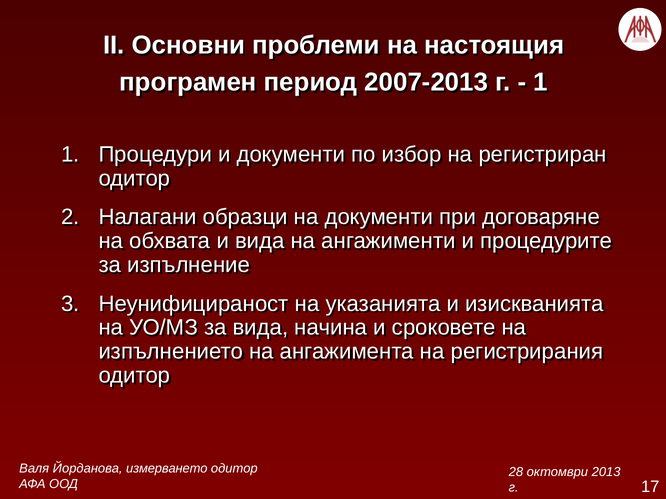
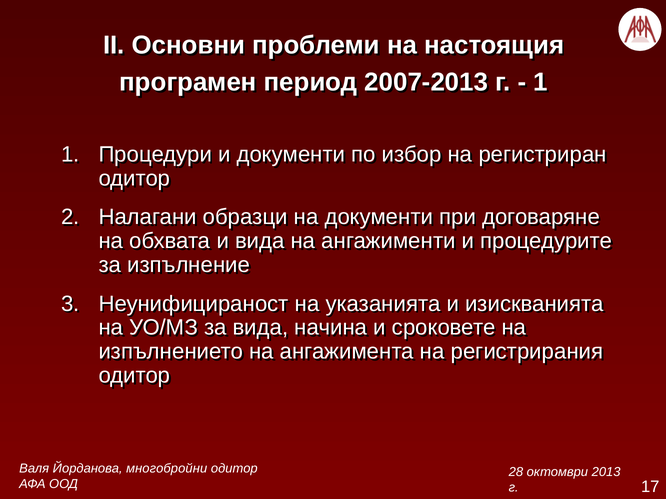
измерването: измерването -> многобройни (167, 469)
